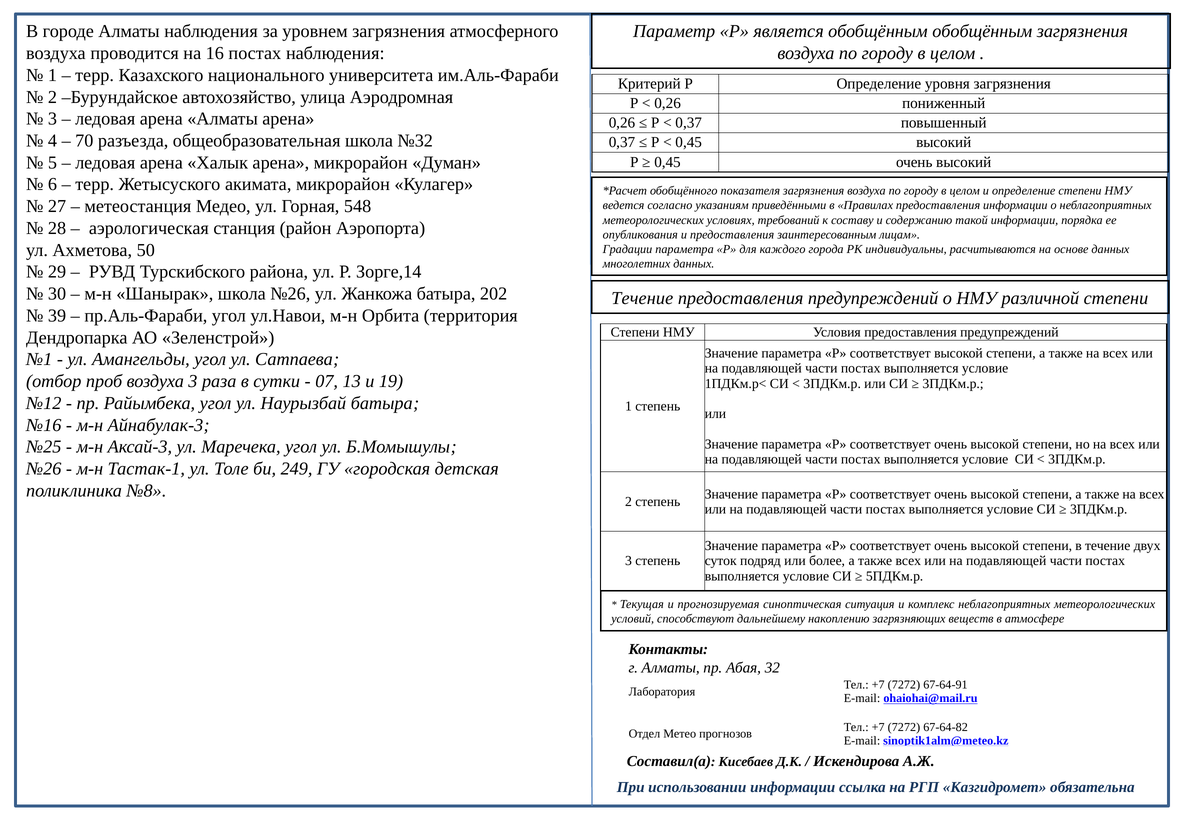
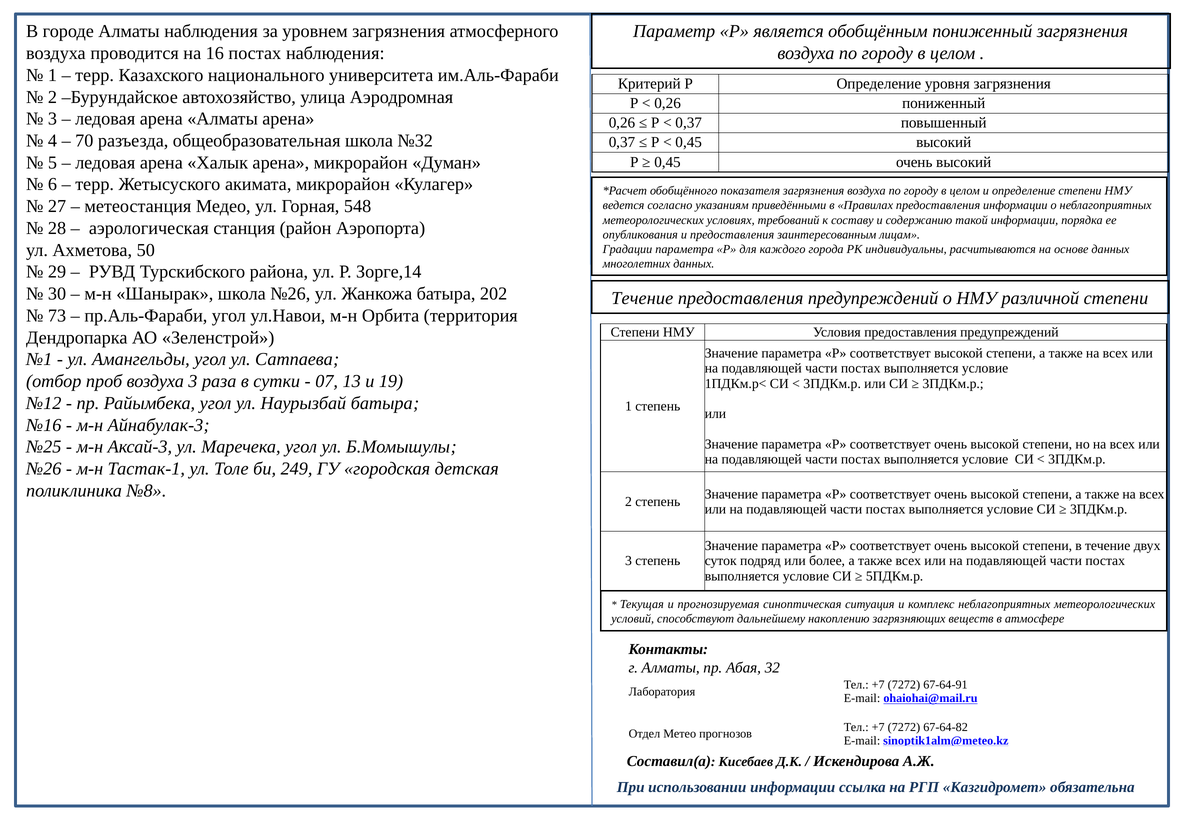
обобщённым обобщённым: обобщённым -> пониженный (982, 31)
39: 39 -> 73 (57, 316)
